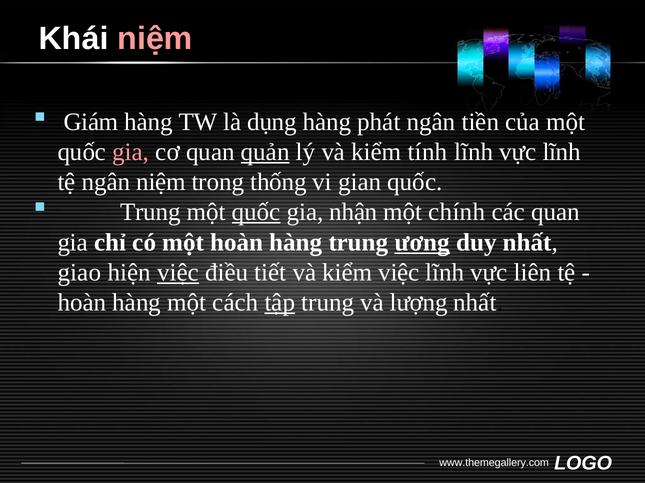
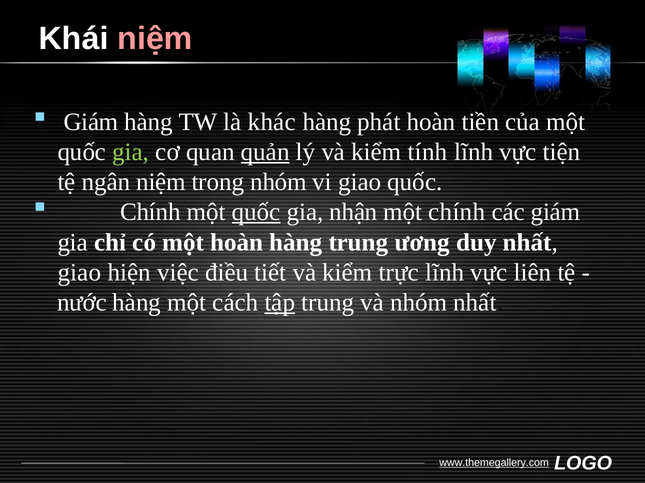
dụng: dụng -> khác (272, 122)
phát ngân: ngân -> hoàn (431, 122)
gia colour: pink -> light green (131, 152)
vực lĩnh: lĩnh -> tiện (562, 152)
trong thống: thống -> nhóm (279, 182)
vi gian: gian -> giao (360, 182)
Trung: Trung -> Chính (150, 213)
các quan: quan -> giám (556, 213)
ương underline: present -> none (422, 243)
việc underline: present -> none (178, 273)
kiểm việc: việc -> trực (399, 273)
hoàn: hoàn -> nước (82, 303)
và lượng: lượng -> nhóm (419, 303)
www.themegallery.com underline: none -> present (494, 463)
